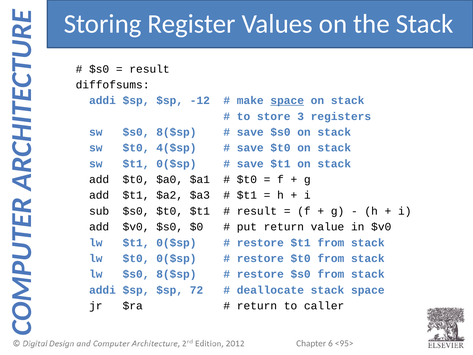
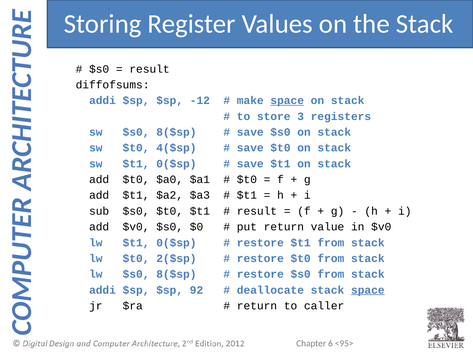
$t0 0($sp: 0($sp -> 2($sp (176, 258)
72: 72 -> 92 (197, 290)
space underline: none -> present (368, 290)
